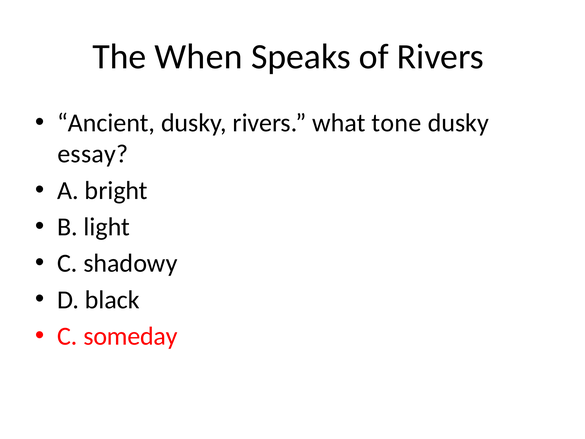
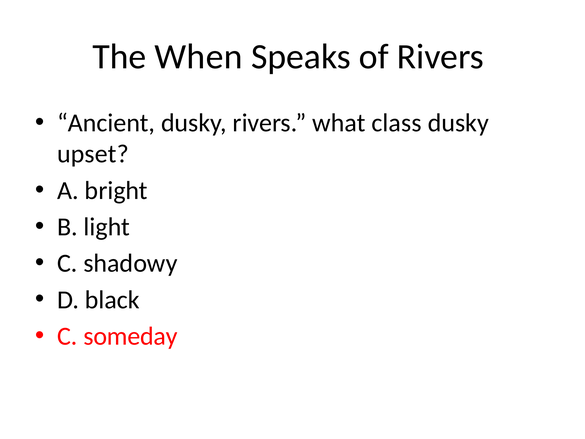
tone: tone -> class (397, 123)
essay: essay -> upset (93, 154)
